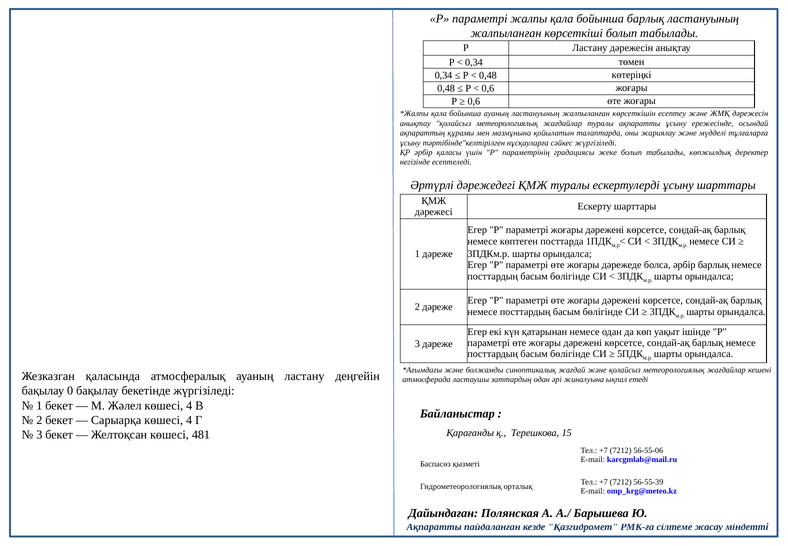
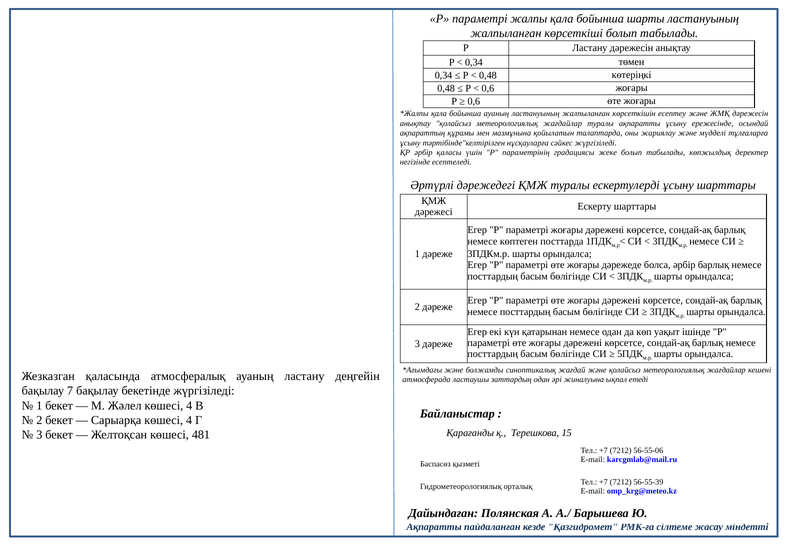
бойынша барлық: барлық -> шарты (646, 19)
0: 0 -> 7 (70, 391)
